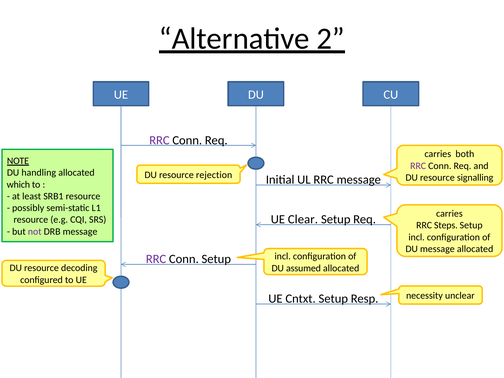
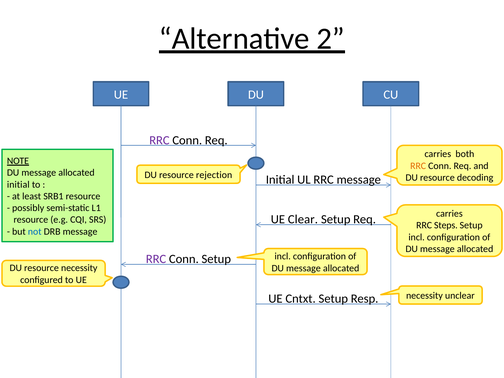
RRC colour: purple -> orange (418, 166)
handling: handling -> message (39, 173)
signalling: signalling -> decoding (475, 178)
which: which -> initial (18, 184)
not colour: purple -> blue (35, 232)
resource decoding: decoding -> necessity (79, 268)
assumed: assumed -> message (303, 268)
